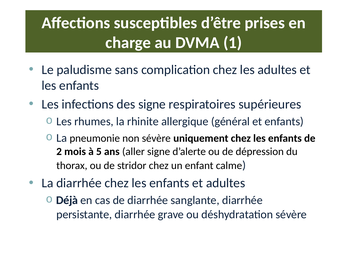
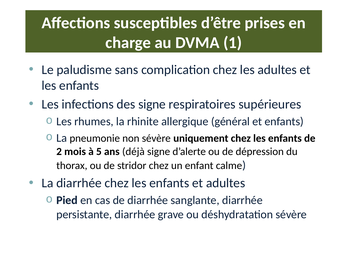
aller: aller -> déjà (133, 152)
Déjà: Déjà -> Pied (67, 201)
